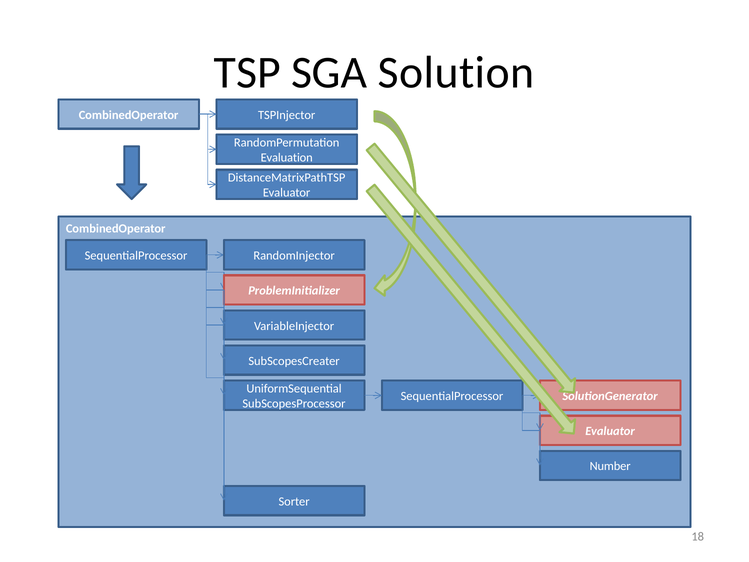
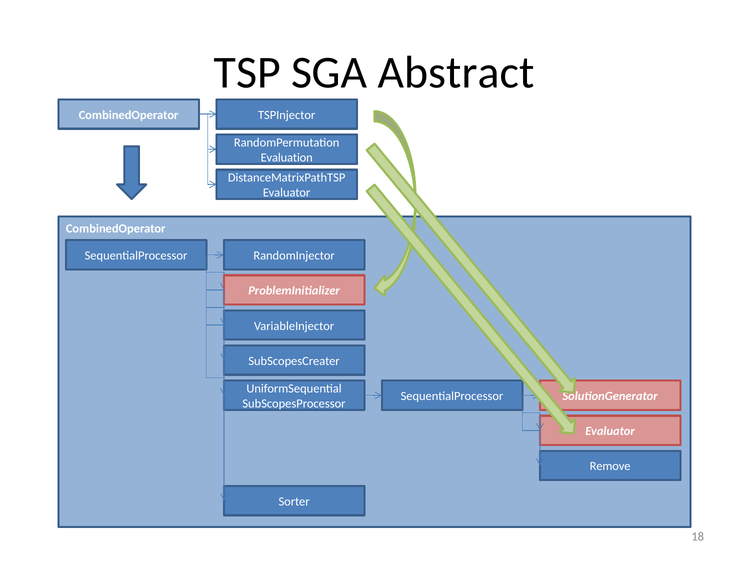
Solution: Solution -> Abstract (456, 73)
Number: Number -> Remove (610, 466)
